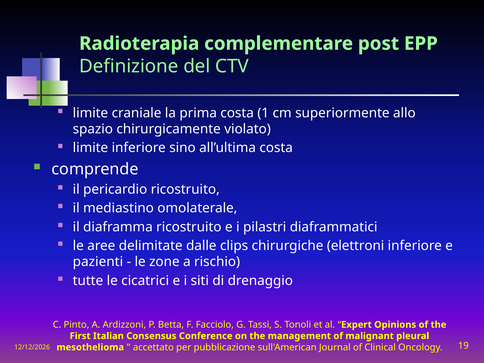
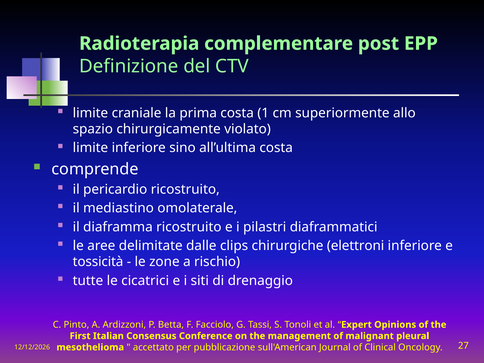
pazienti: pazienti -> tossicità (98, 262)
19: 19 -> 27 (463, 346)
